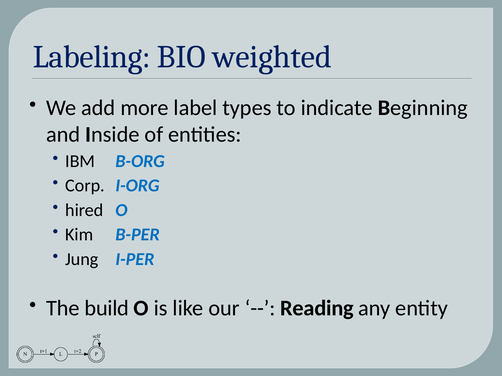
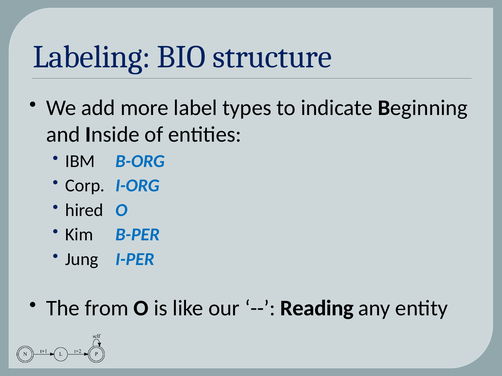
weighted: weighted -> structure (272, 57)
build: build -> from (107, 309)
